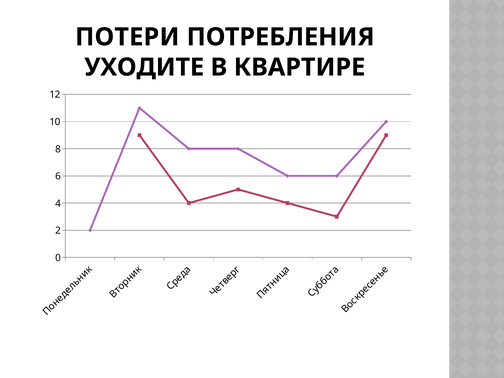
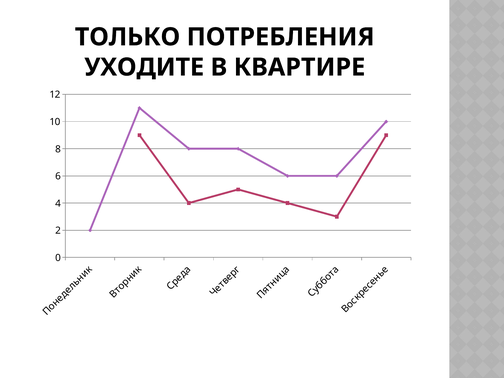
ПОТЕРИ: ПОТЕРИ -> ТОЛЬКО (127, 37)
